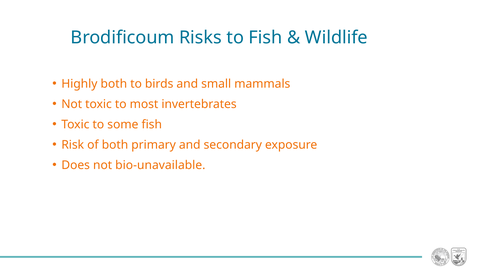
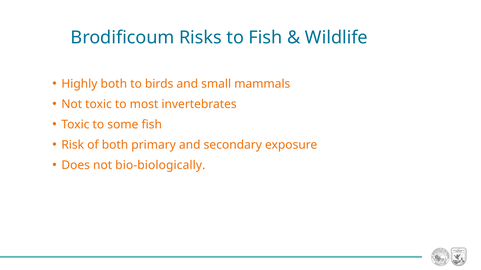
bio-unavailable: bio-unavailable -> bio-biologically (160, 166)
